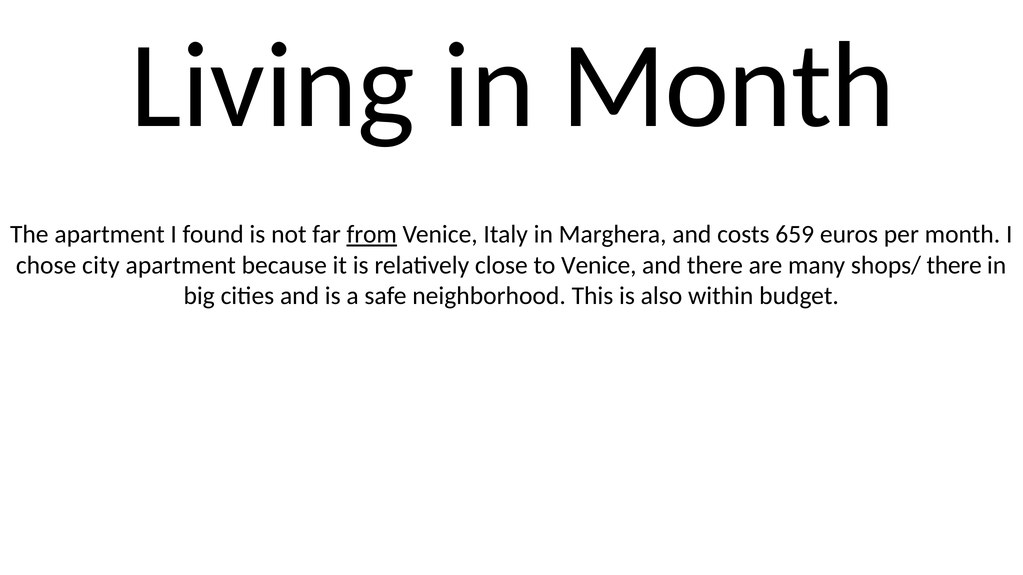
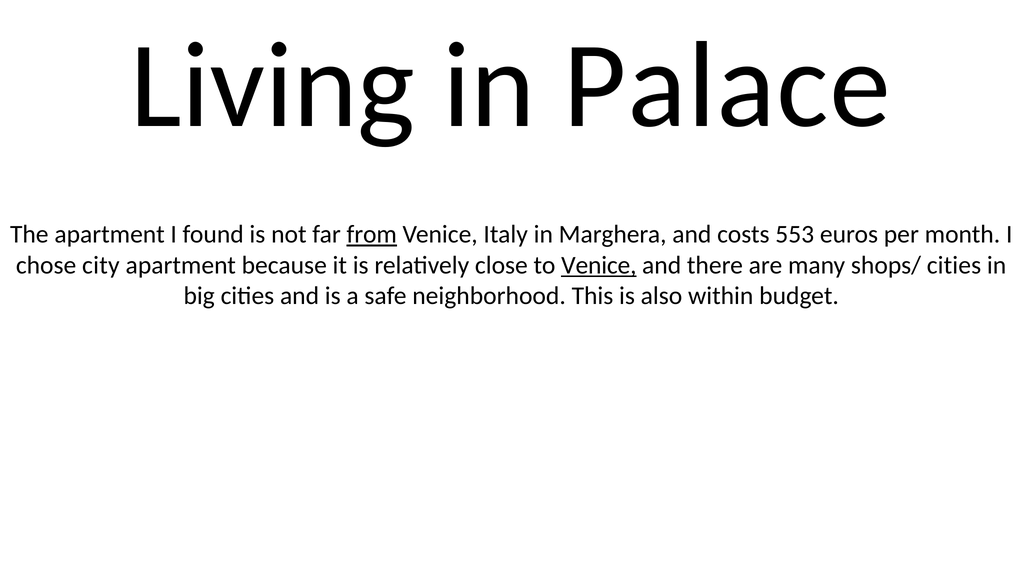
in Month: Month -> Palace (727, 86)
659: 659 -> 553 (795, 235)
Venice underline: none -> present (599, 265)
shops/ there: there -> cities (954, 265)
